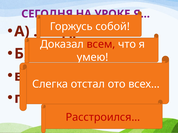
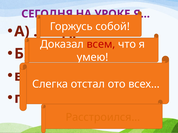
Расстроился… colour: red -> orange (103, 118)
